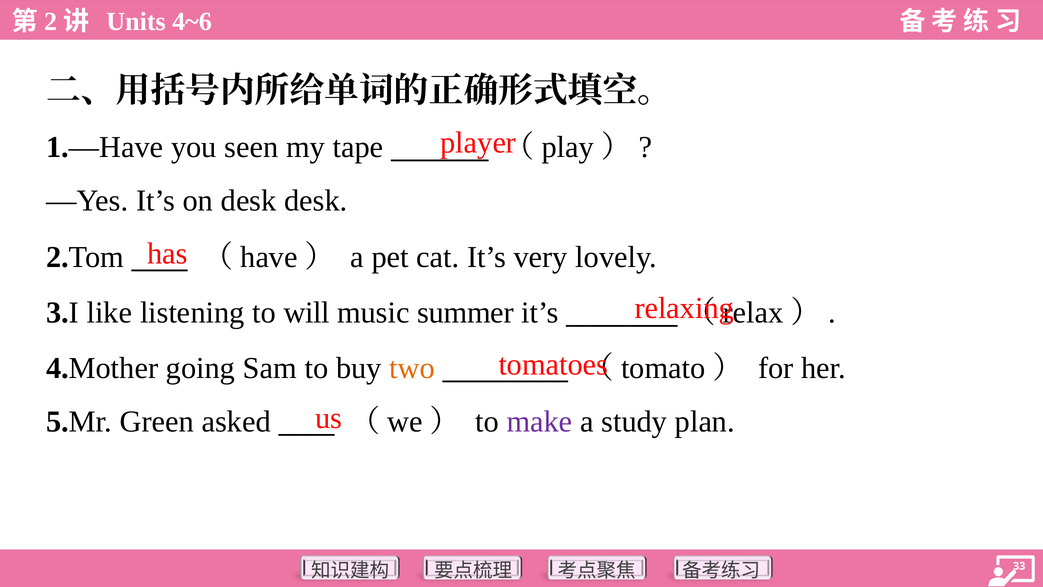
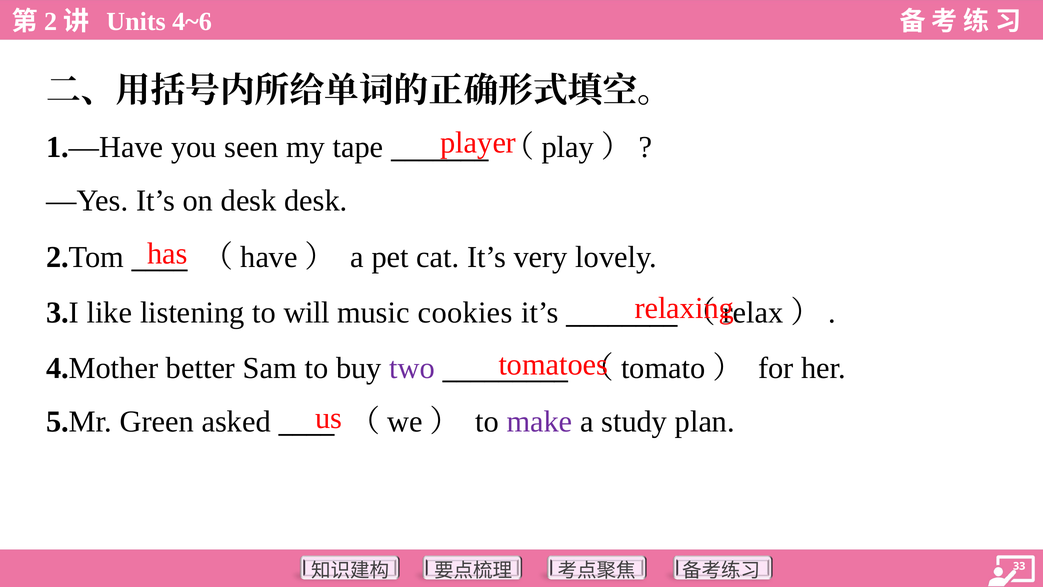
summer: summer -> cookies (465, 313)
going: going -> better (201, 368)
two colour: orange -> purple (412, 368)
